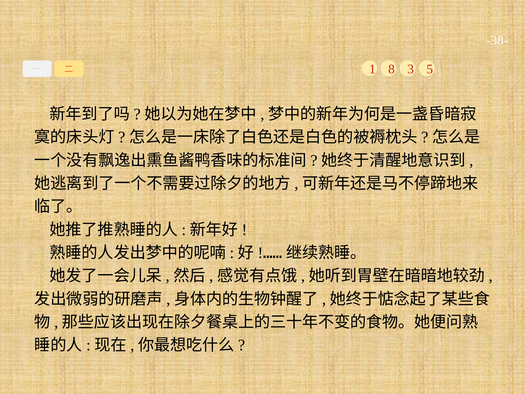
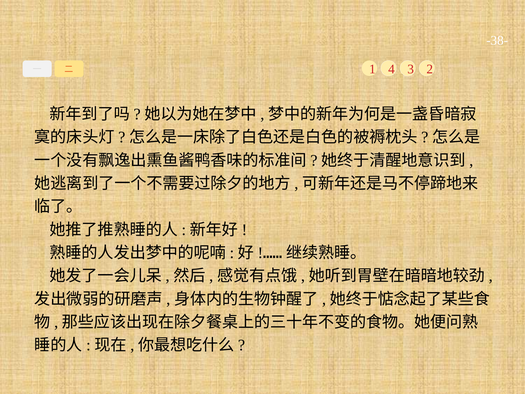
8: 8 -> 4 (392, 69)
5: 5 -> 2 (430, 69)
